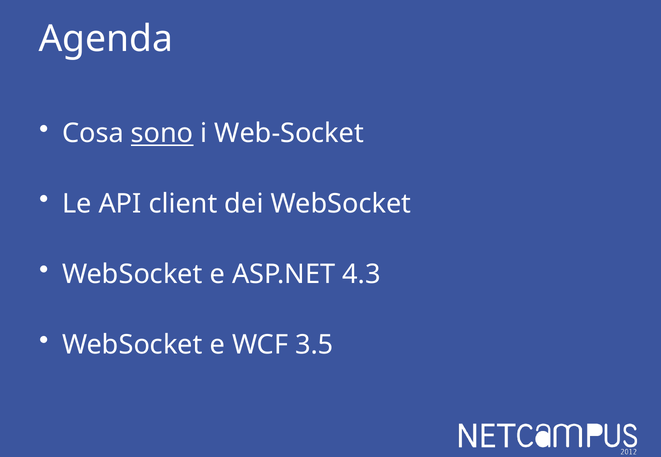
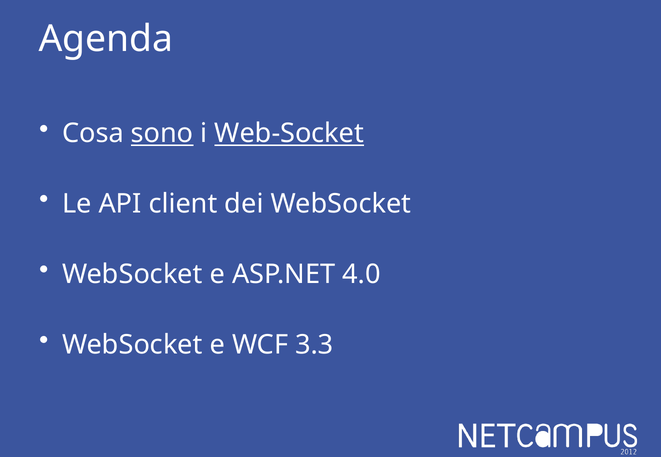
Web-Socket underline: none -> present (289, 134)
4.3: 4.3 -> 4.0 (361, 275)
3.5: 3.5 -> 3.3 (314, 345)
